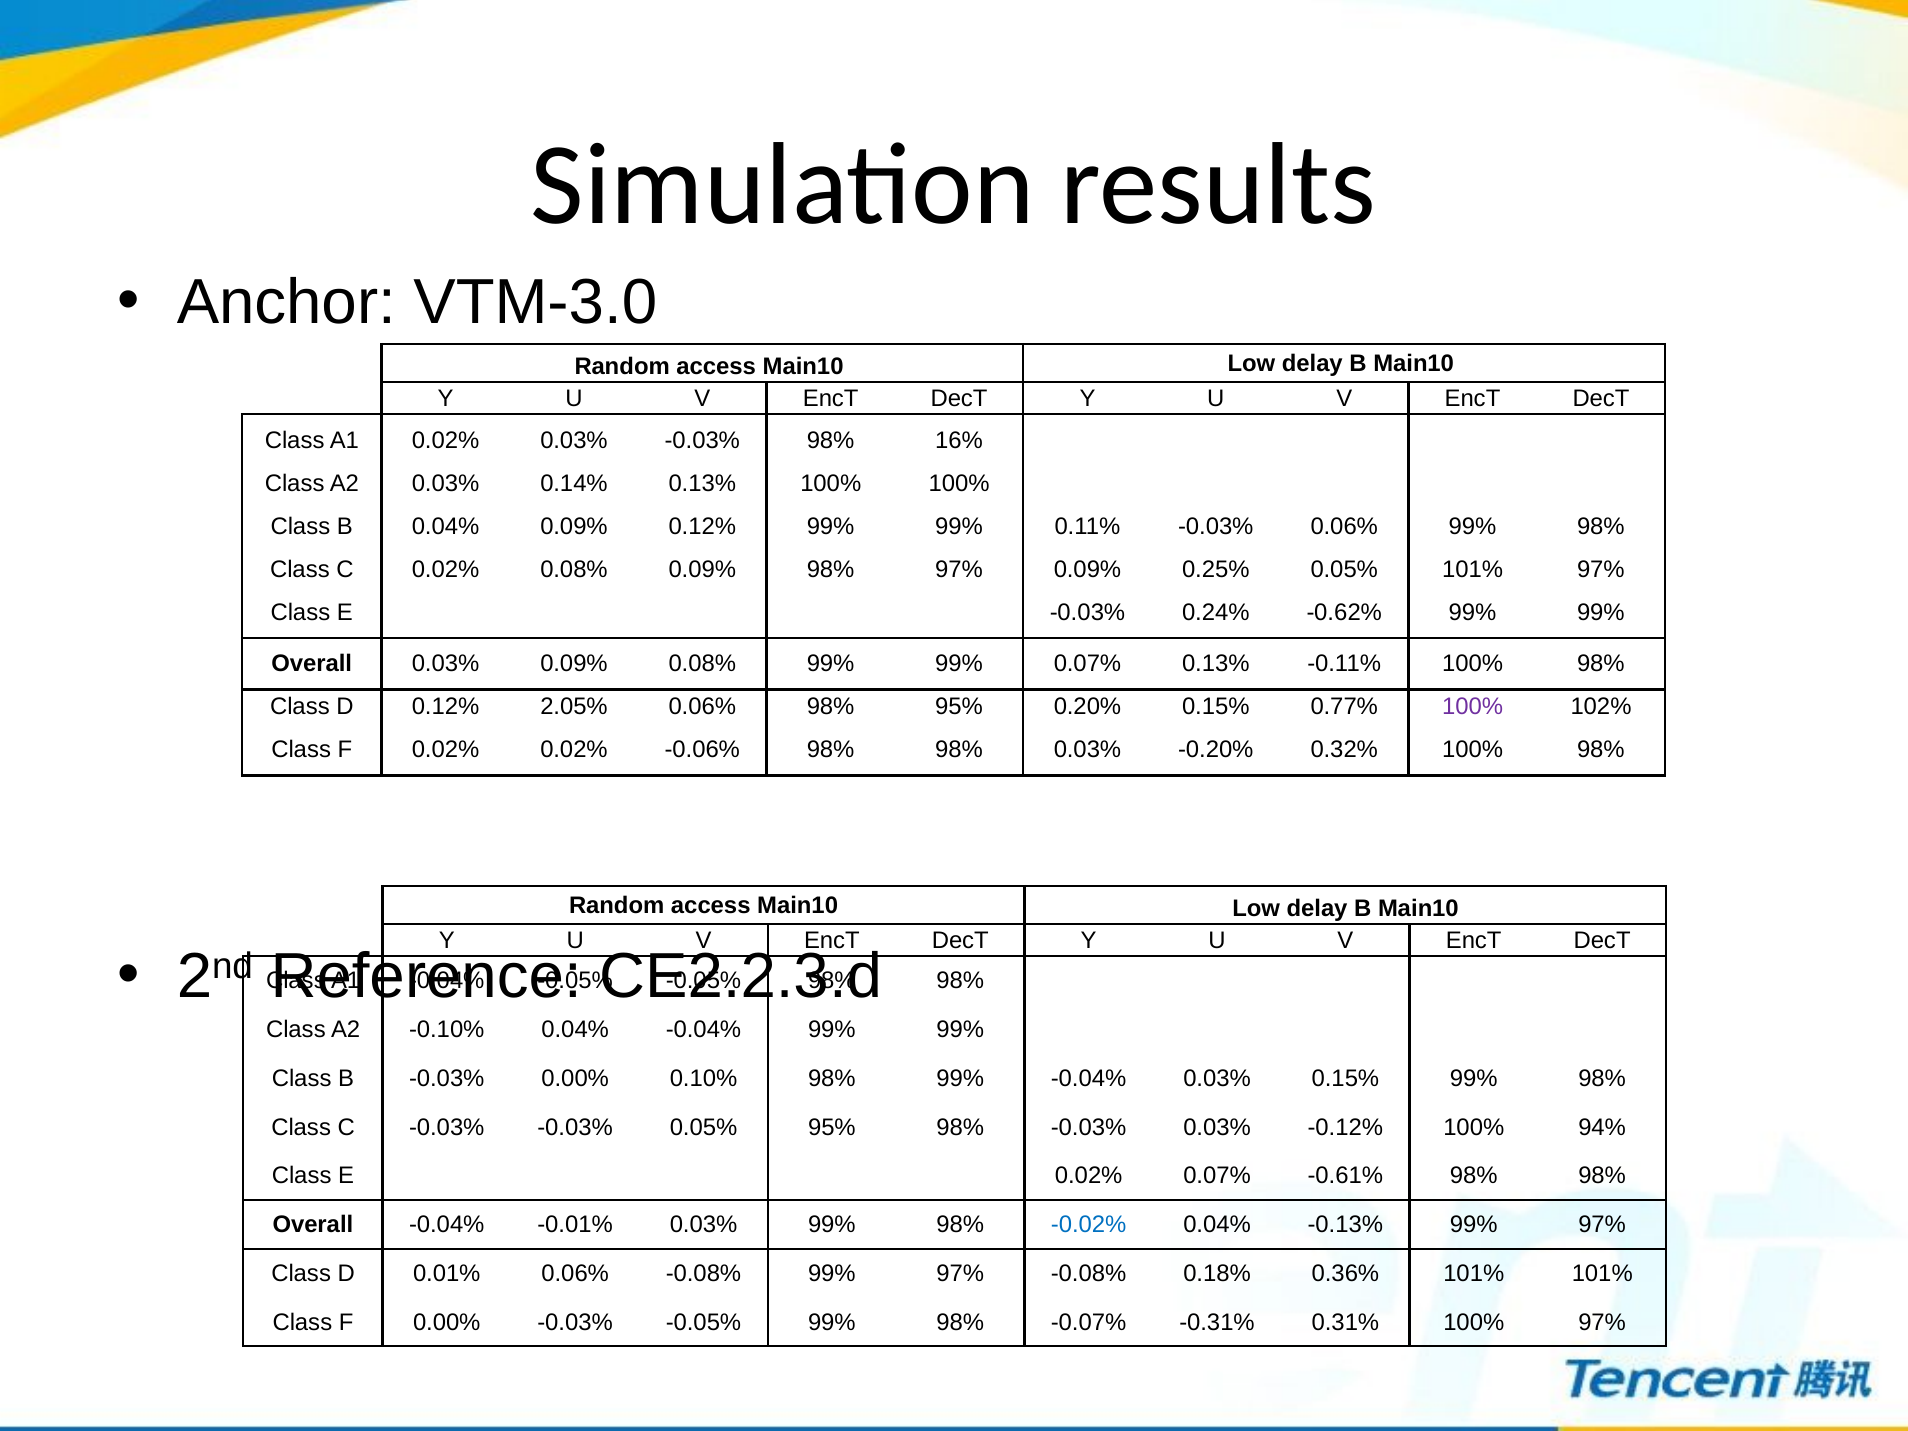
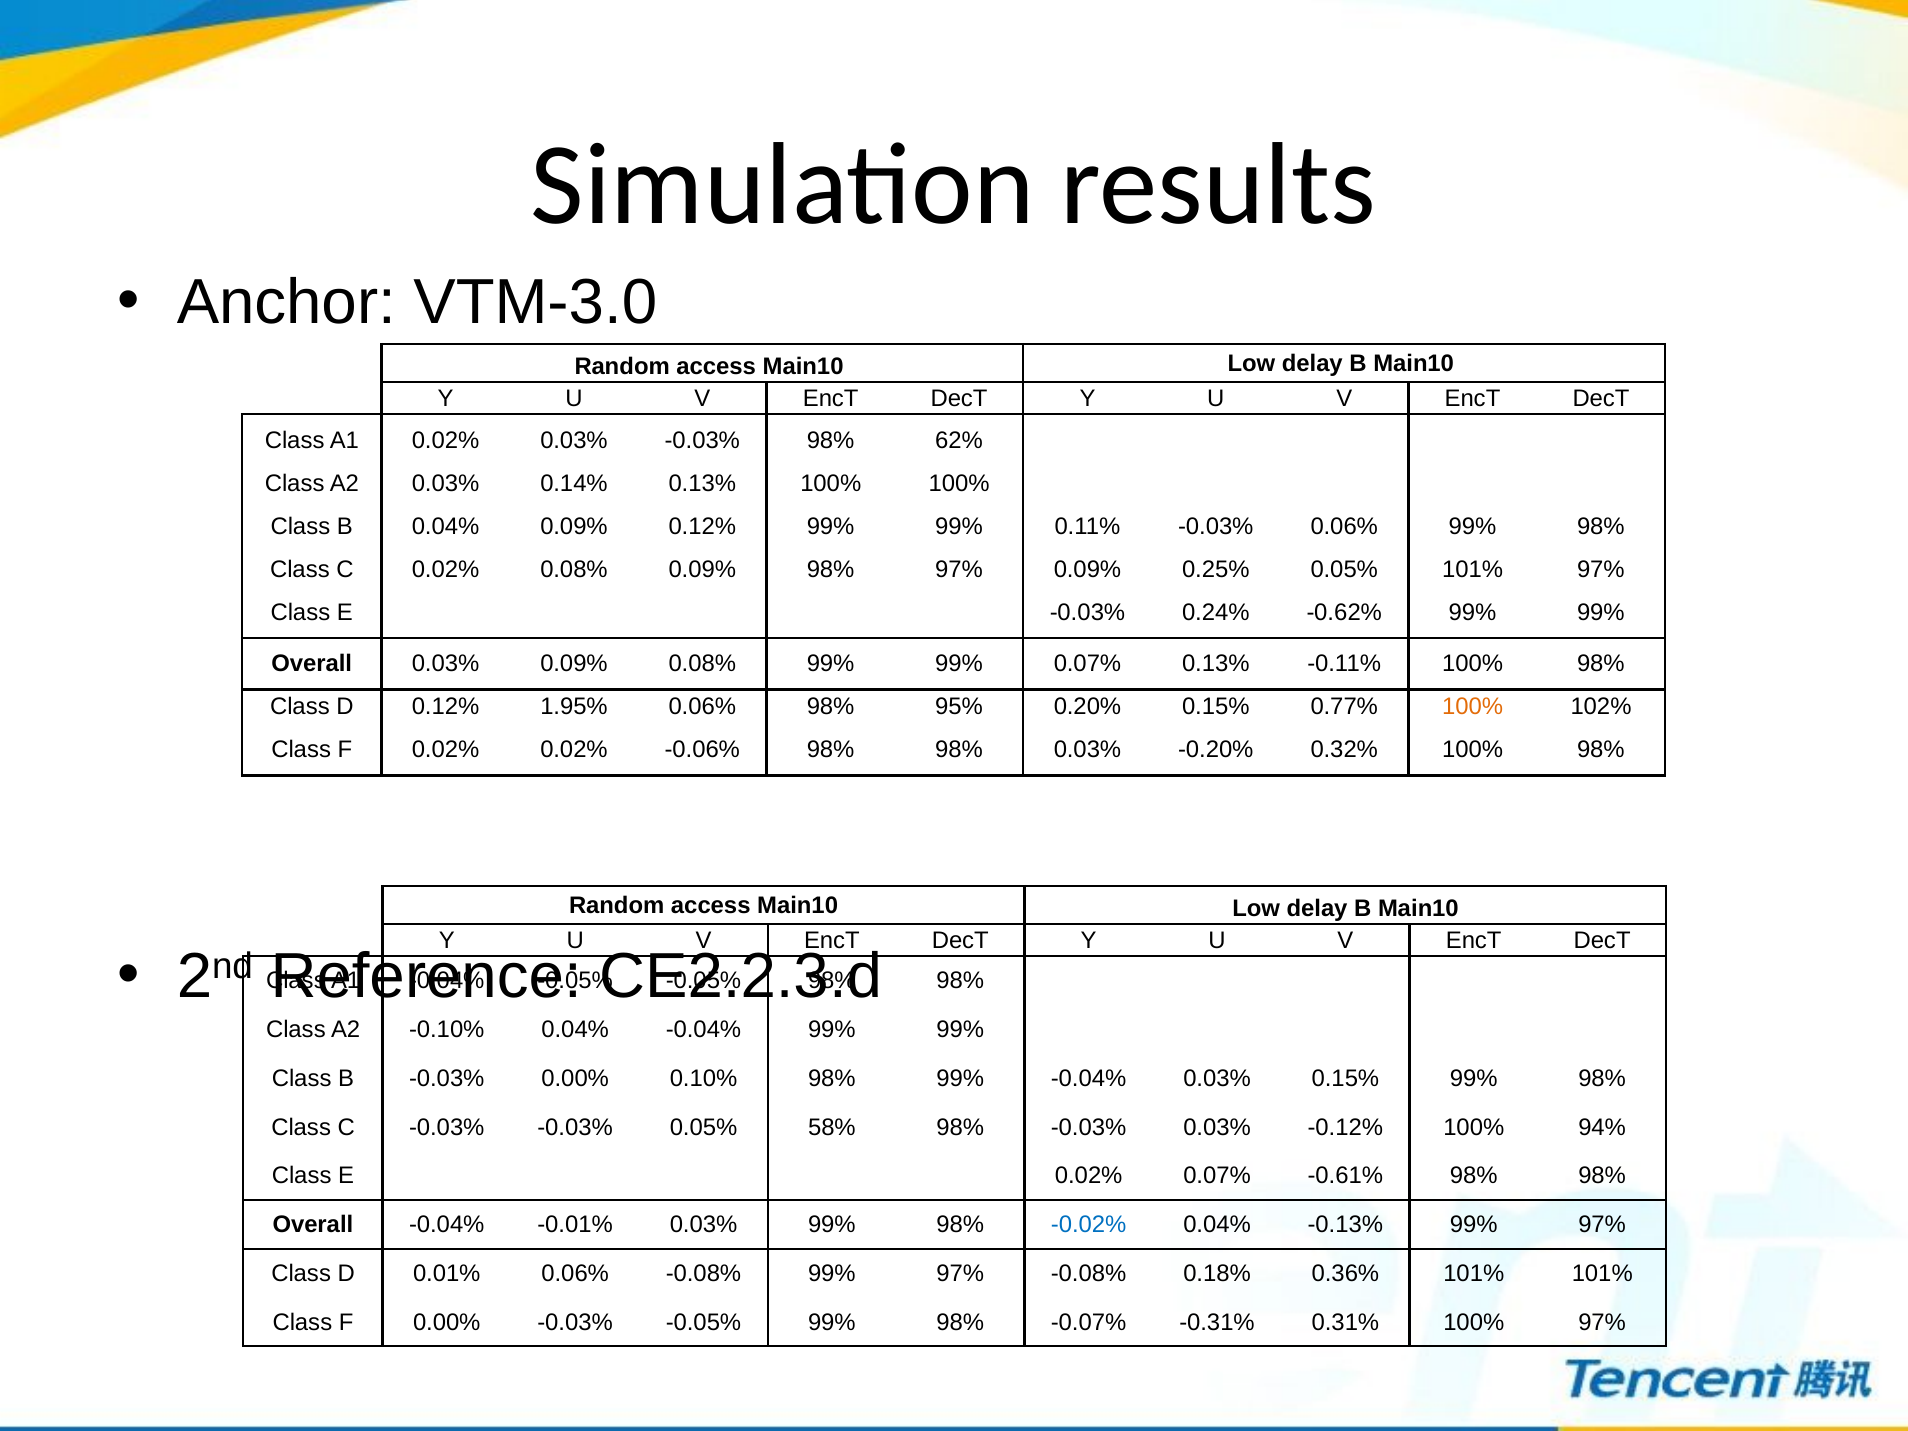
16%: 16% -> 62% (959, 440)
2.05%: 2.05% -> 1.95% (574, 707)
100% colour: purple -> orange (1473, 707)
0.05% 95%: 95% -> 58% (832, 1127)
